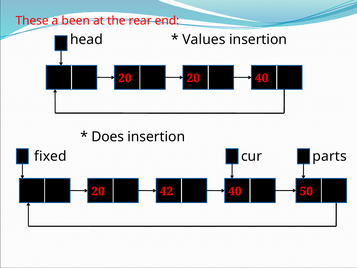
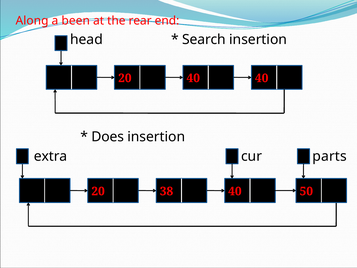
These: These -> Along (32, 21)
Values: Values -> Search (204, 39)
20 20: 20 -> 40 (193, 78)
fixed: fixed -> extra (51, 156)
42: 42 -> 38 (166, 191)
